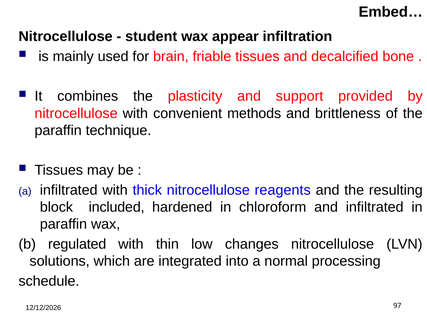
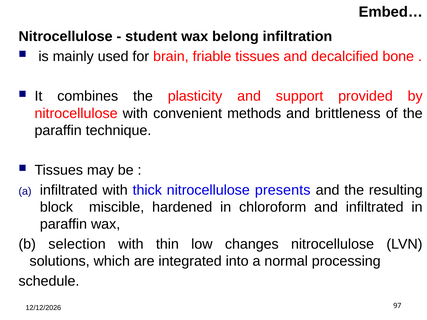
appear: appear -> belong (235, 37)
reagents: reagents -> presents (283, 190)
included: included -> miscible (117, 207)
regulated: regulated -> selection (77, 244)
